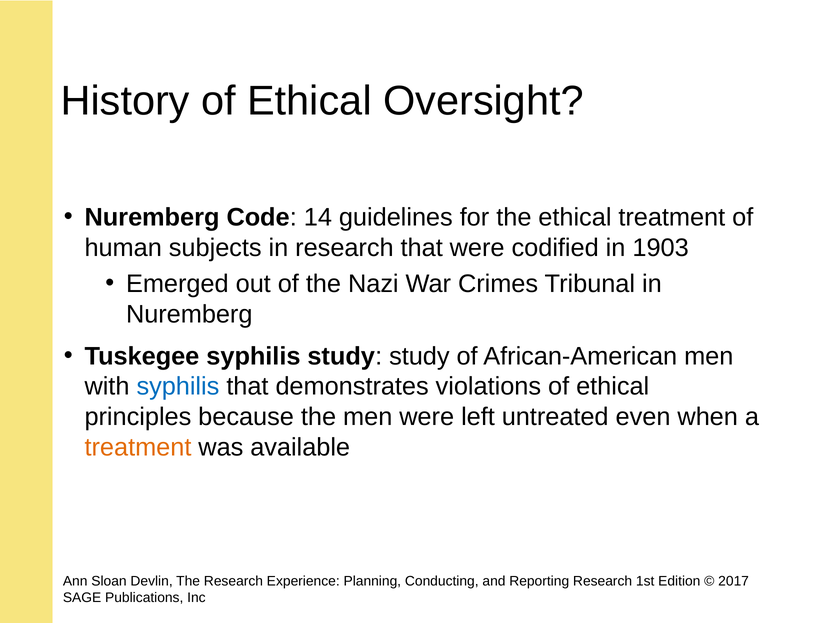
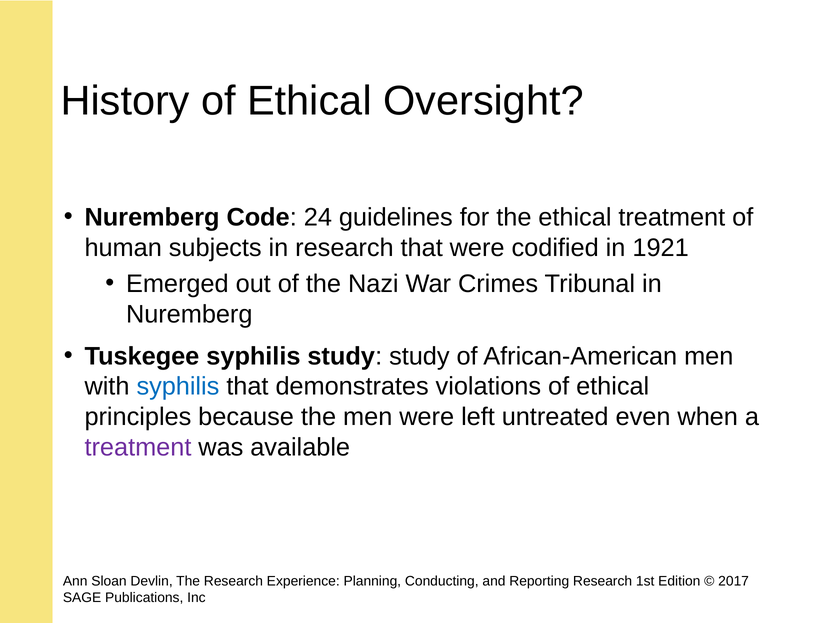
14: 14 -> 24 (318, 217)
1903: 1903 -> 1921 (661, 247)
treatment colour: orange -> purple (138, 447)
